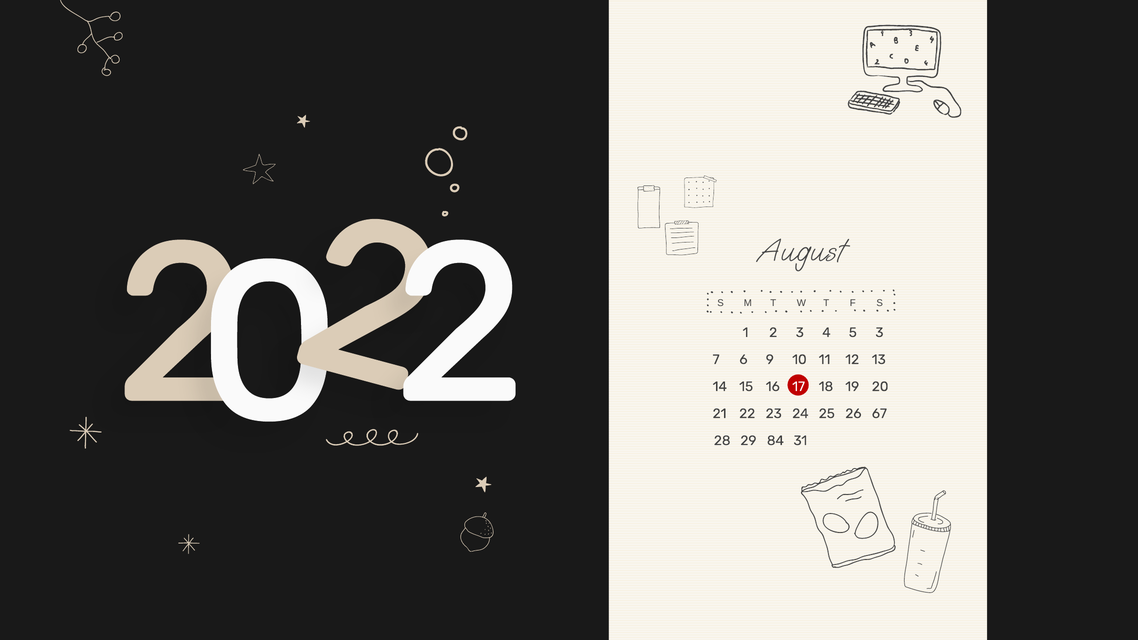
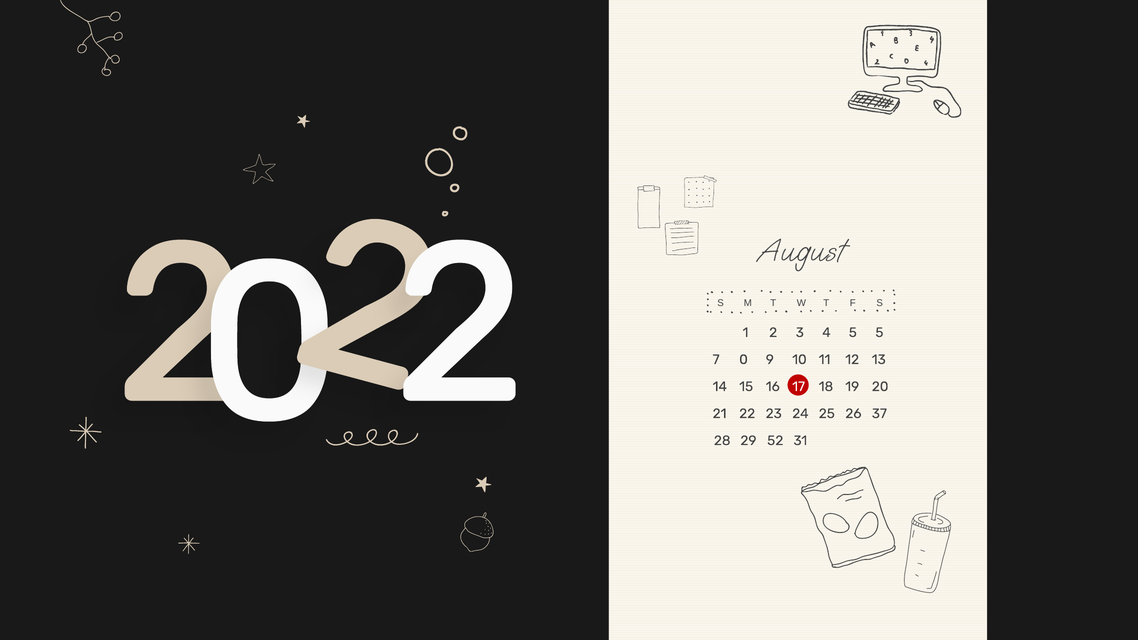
5 3: 3 -> 5 (879, 333)
6: 6 -> 0 (744, 360)
67: 67 -> 37 (879, 414)
84: 84 -> 52 (775, 441)
